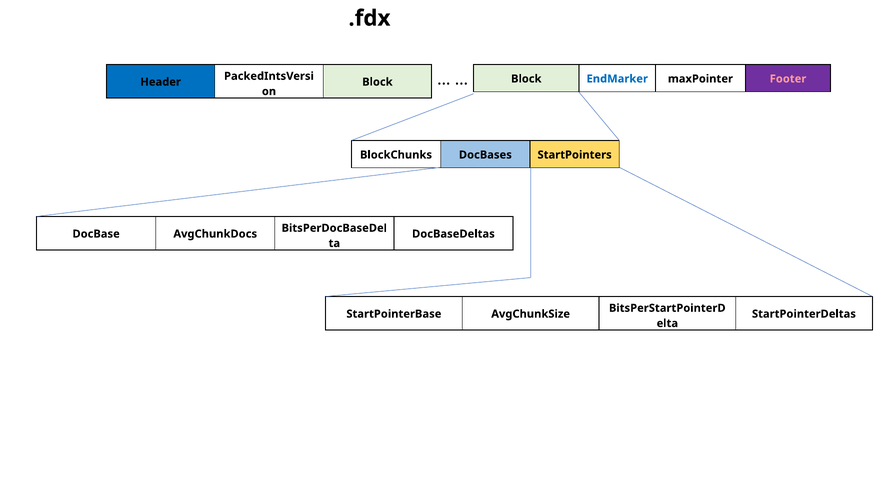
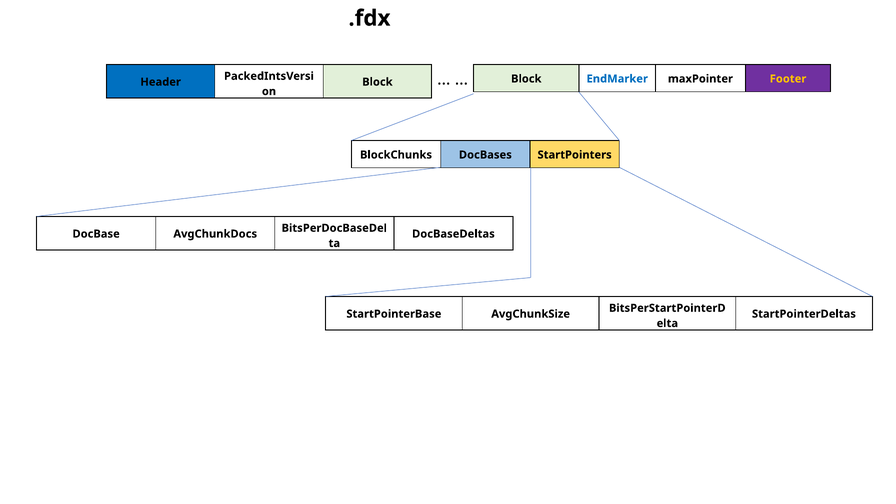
Footer colour: pink -> yellow (788, 79)
